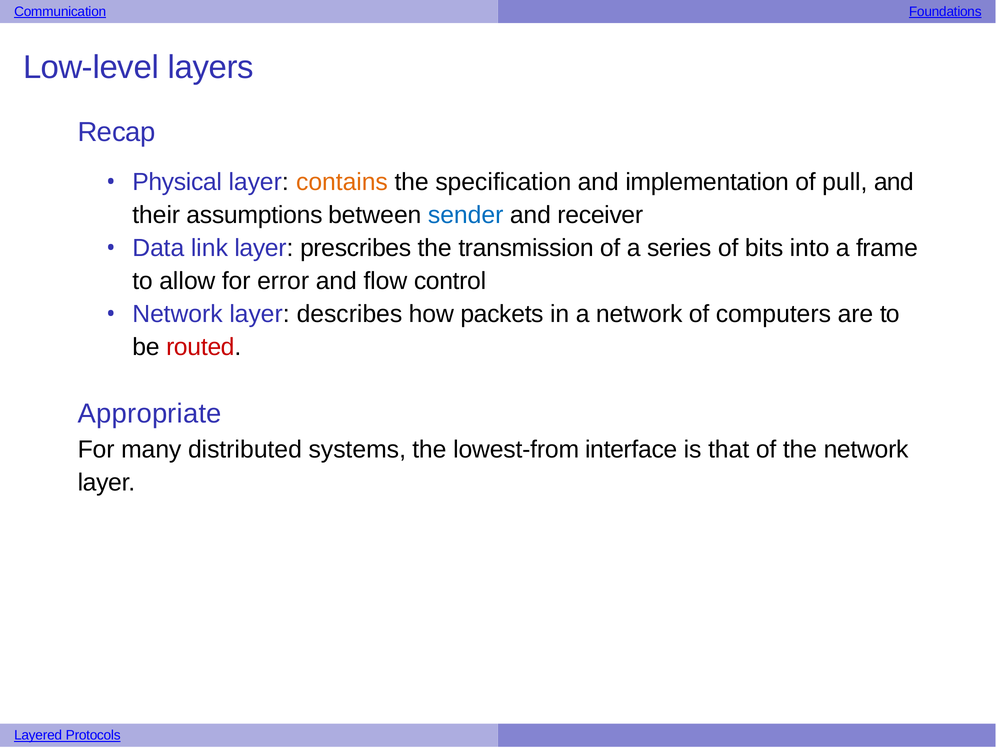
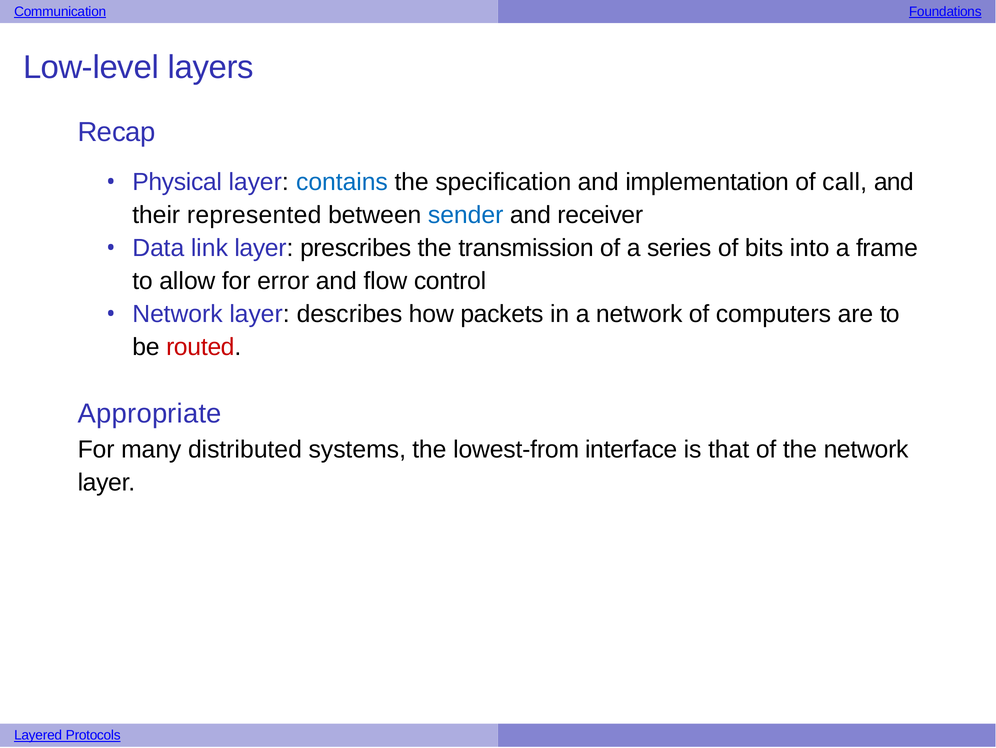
contains colour: orange -> blue (342, 182)
pull: pull -> call (845, 182)
assumptions: assumptions -> represented (254, 215)
